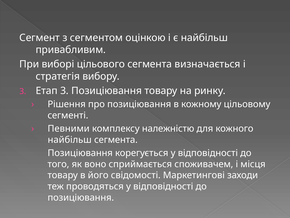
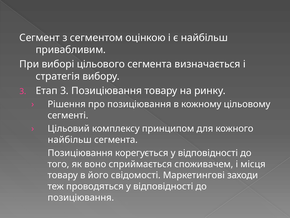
Певними: Певними -> Цільовий (69, 128)
належністю: належністю -> принципом (168, 128)
